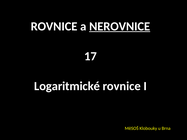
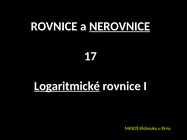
Logaritmické underline: none -> present (67, 86)
